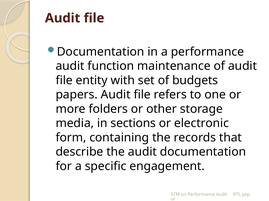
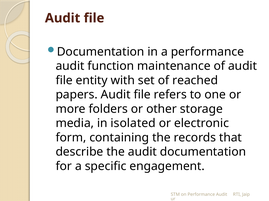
budgets: budgets -> reached (195, 81)
sections: sections -> isolated (133, 124)
